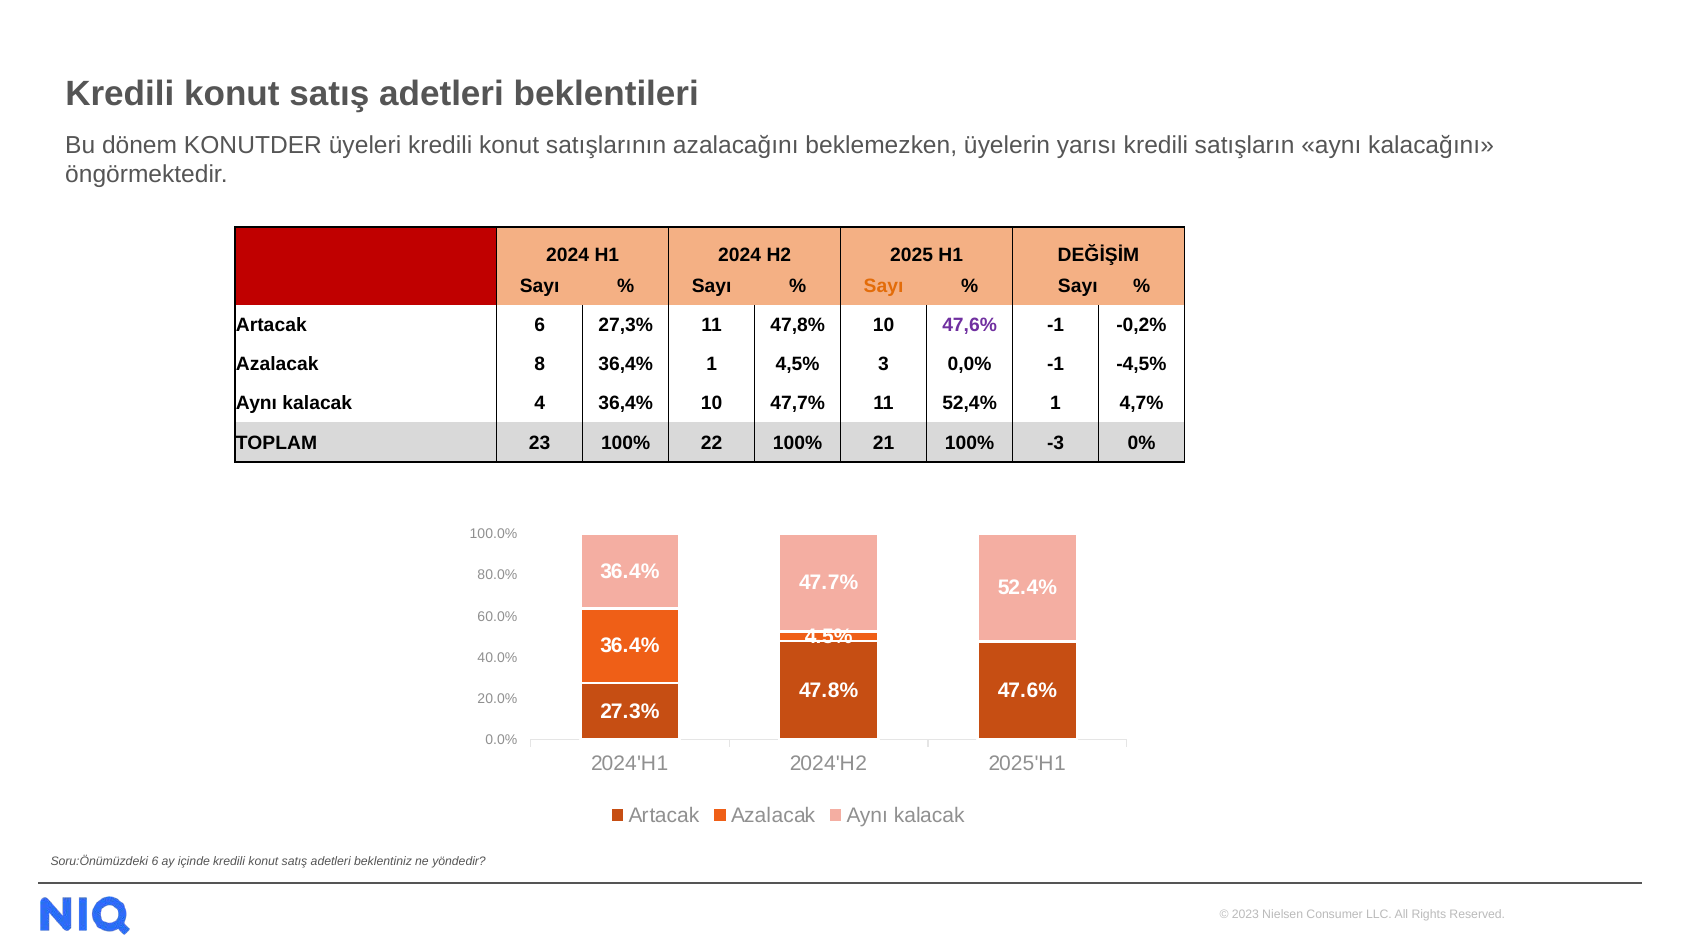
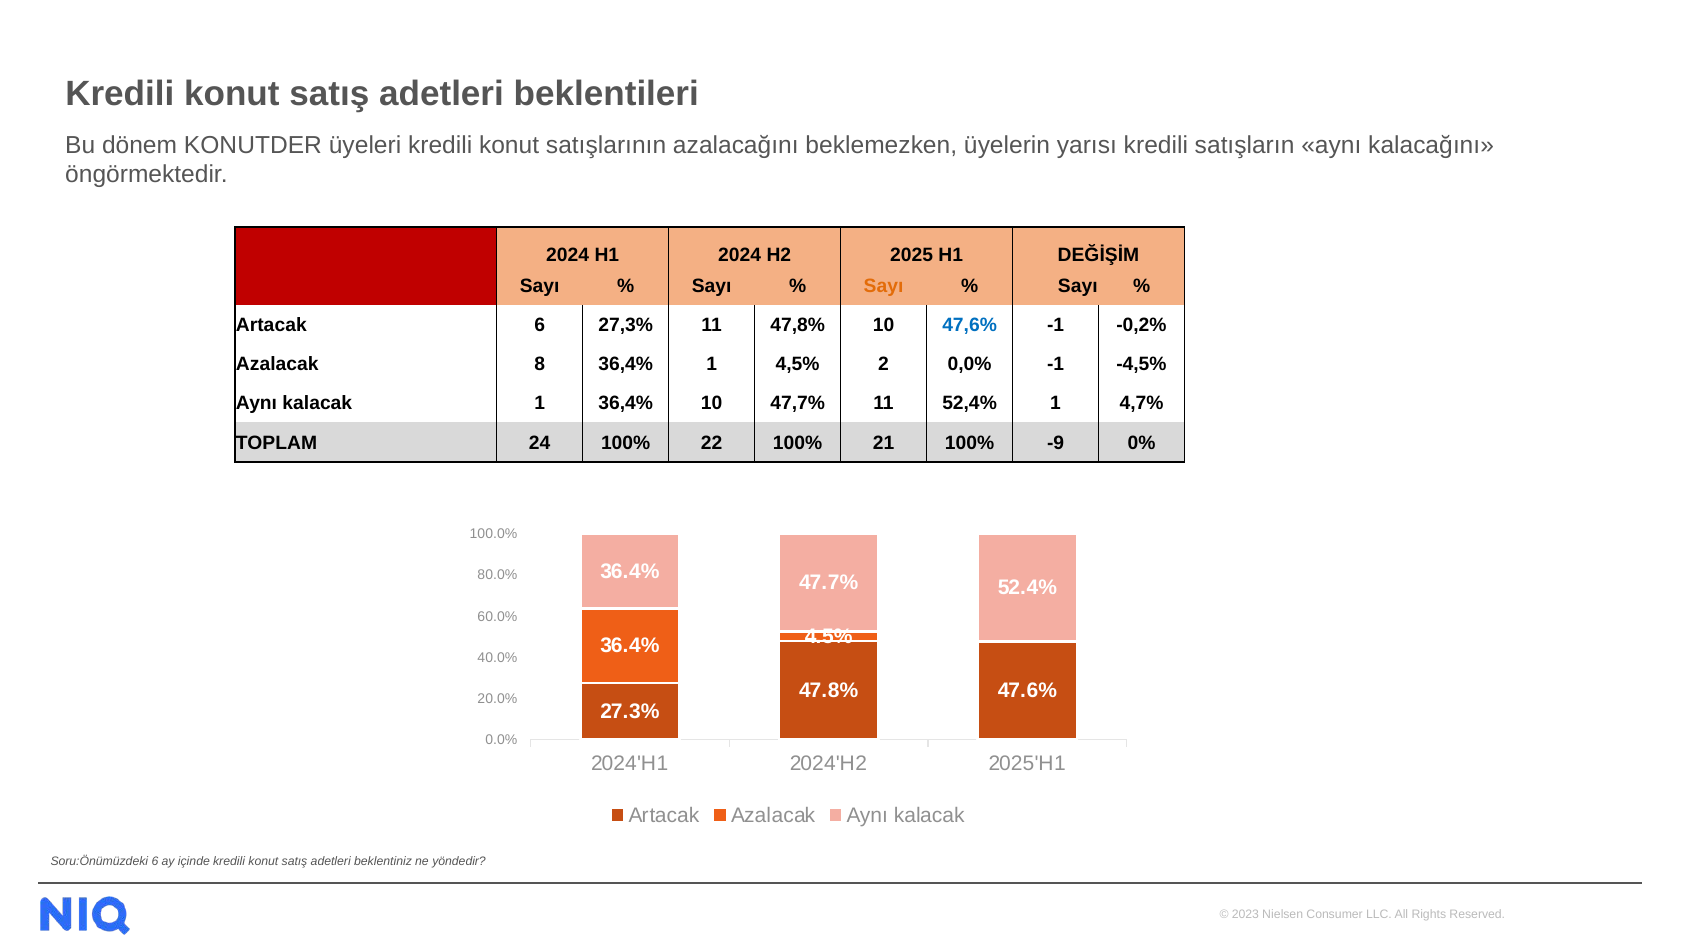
47,6% colour: purple -> blue (970, 325)
3: 3 -> 2 (884, 364)
kalacak 4: 4 -> 1 (540, 403)
23: 23 -> 24 (540, 443)
-3: -3 -> -9 (1056, 443)
